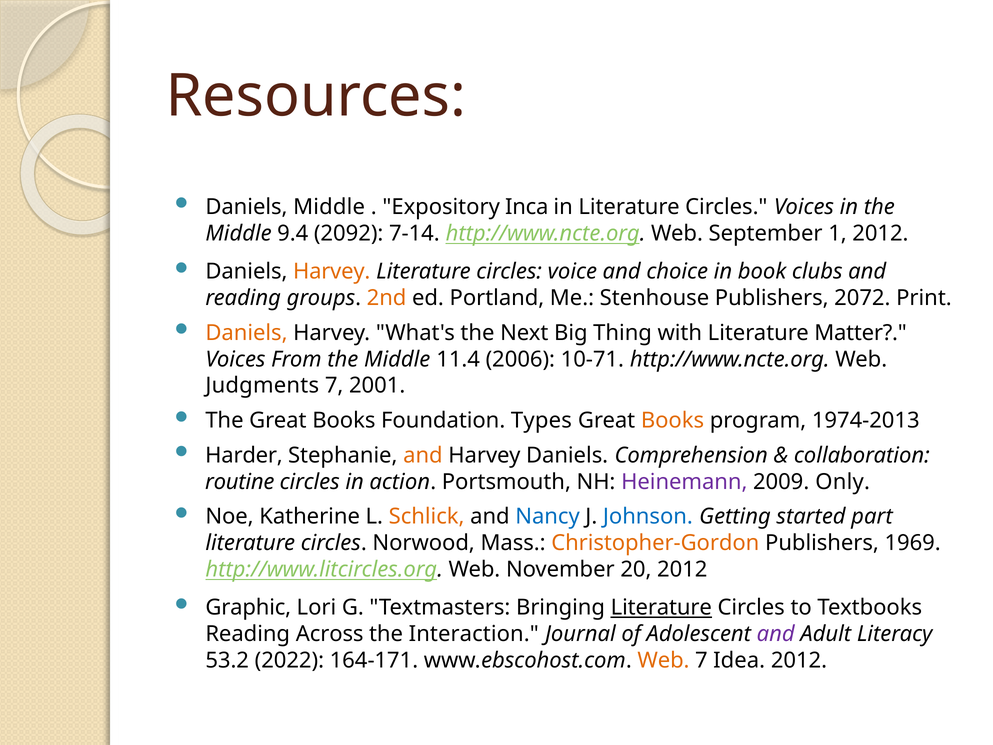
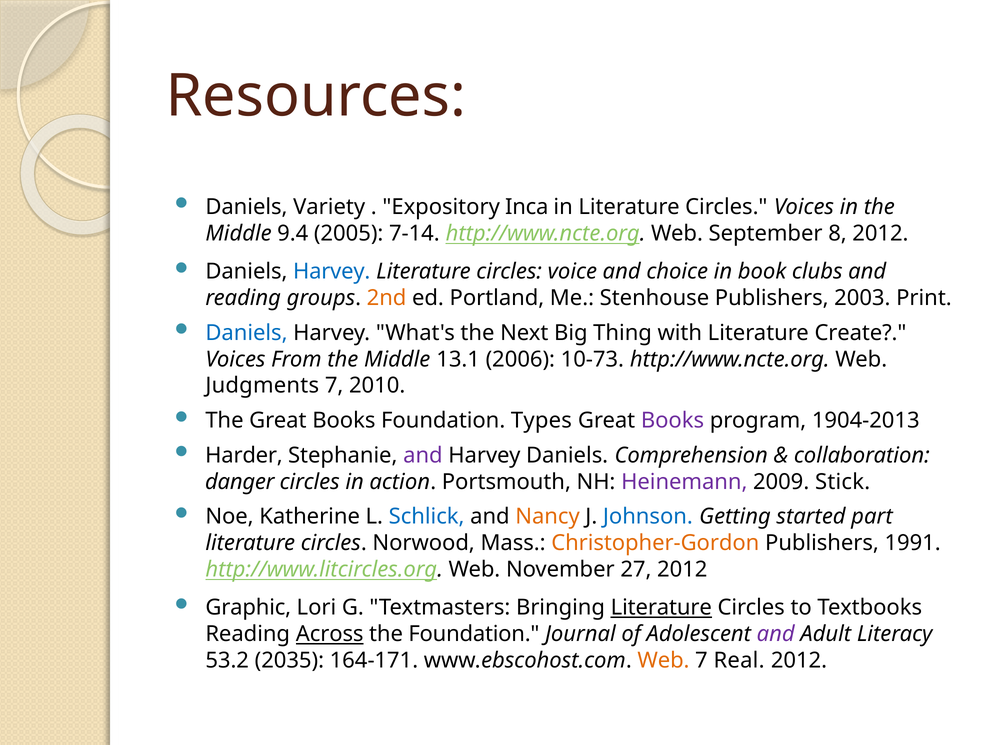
Daniels Middle: Middle -> Variety (329, 207)
2092: 2092 -> 2005 (349, 233)
1: 1 -> 8 (838, 233)
Harvey colour: orange -> blue (332, 271)
2072: 2072 -> 2003 (862, 298)
Daniels colour: orange -> blue (246, 333)
Matter: Matter -> Create (860, 333)
11.4: 11.4 -> 13.1 (458, 359)
10-71: 10-71 -> 10-73 (592, 359)
2001: 2001 -> 2010 (377, 386)
Books colour: orange -> purple (672, 420)
1974-2013: 1974-2013 -> 1904-2013 (866, 420)
and colour: orange -> purple (423, 455)
routine: routine -> danger (240, 482)
Only: Only -> Stick (843, 482)
Schlick colour: orange -> blue (427, 516)
Nancy colour: blue -> orange (548, 516)
1969: 1969 -> 1991 (913, 543)
20: 20 -> 27 (636, 569)
Across underline: none -> present (330, 634)
the Interaction: Interaction -> Foundation (474, 634)
2022: 2022 -> 2035 (289, 660)
Idea: Idea -> Real (739, 660)
